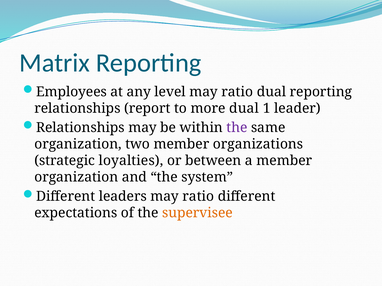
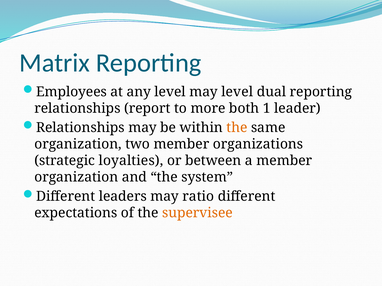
level may ratio: ratio -> level (237, 92)
more dual: dual -> both (244, 109)
the colour: purple -> orange (237, 128)
